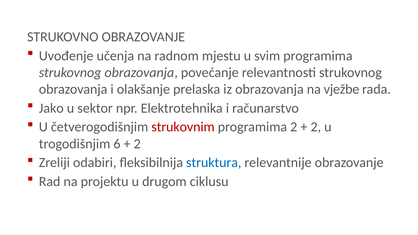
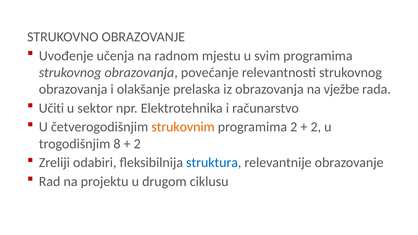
Jako: Jako -> Učiti (51, 108)
strukovnim colour: red -> orange (183, 127)
6: 6 -> 8 (117, 144)
